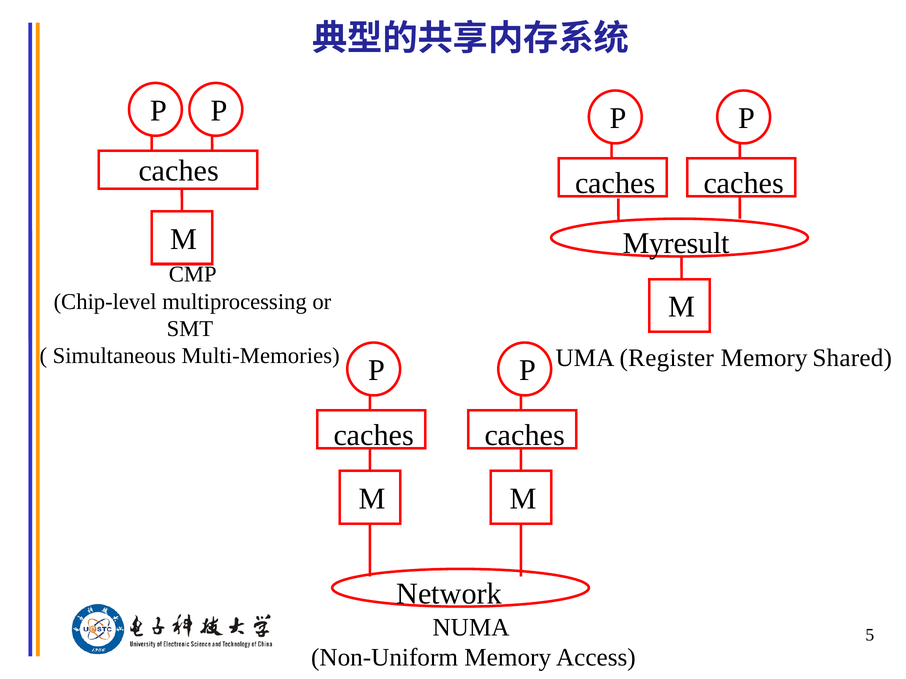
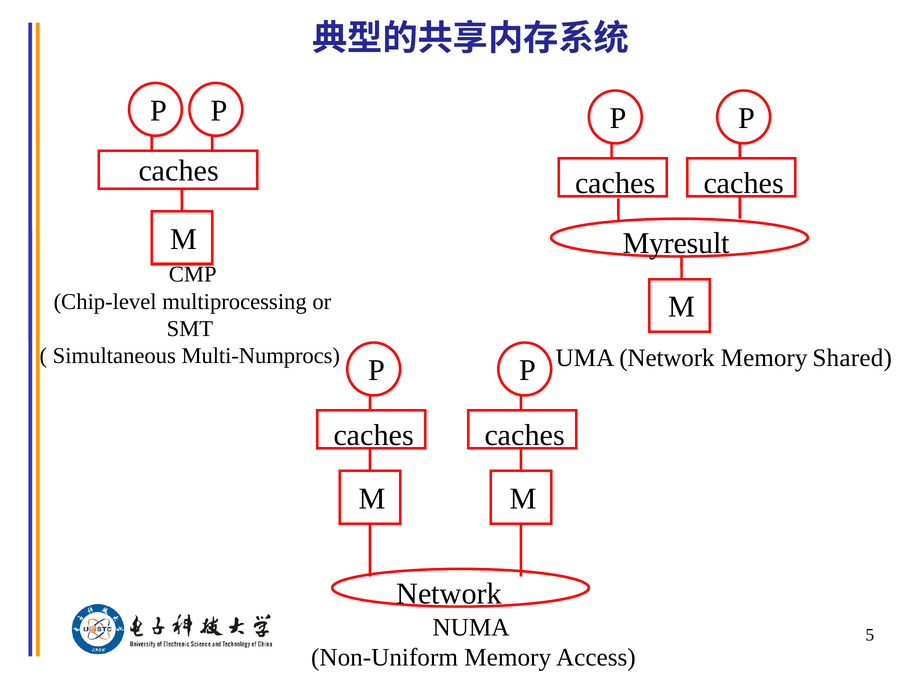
Multi-Memories: Multi-Memories -> Multi-Numprocs (261, 356)
UMA Register: Register -> Network (667, 358)
